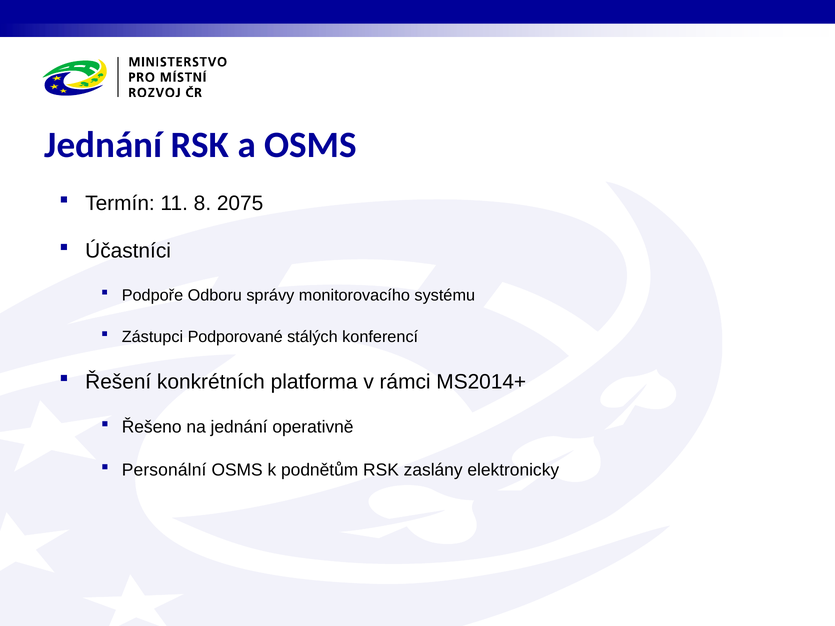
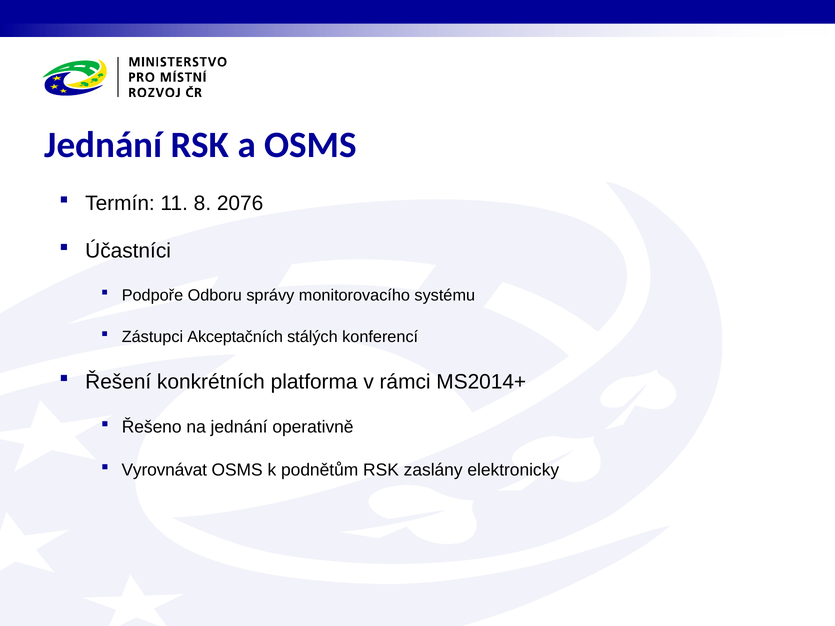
2075: 2075 -> 2076 (240, 203)
Podporované: Podporované -> Akceptačních (235, 337)
Personální: Personální -> Vyrovnávat (164, 470)
